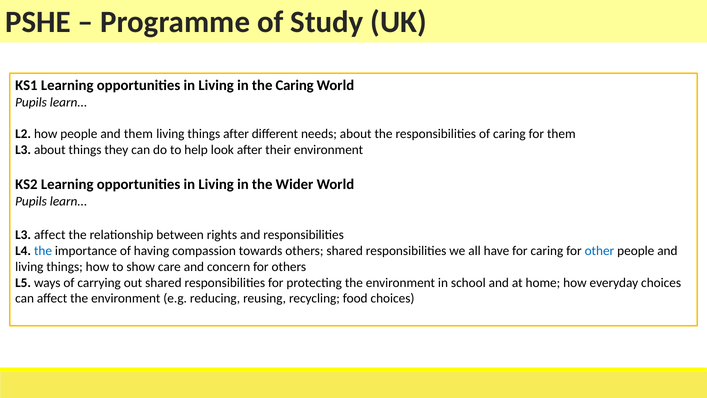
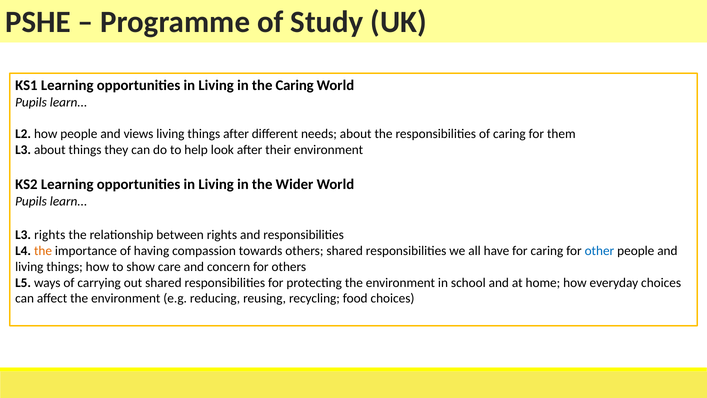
and them: them -> views (139, 134)
L3 affect: affect -> rights (50, 235)
the colour: blue -> orange (43, 251)
